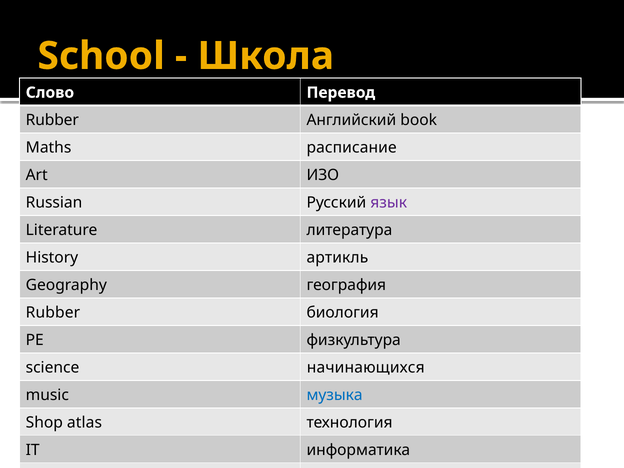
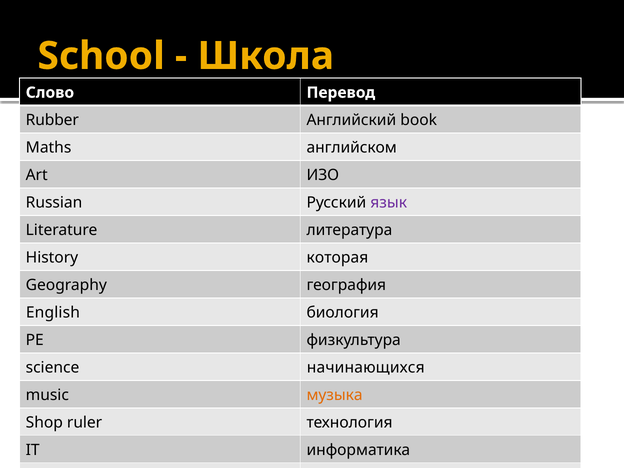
расписание: расписание -> английском (352, 148)
артикль: артикль -> которая (337, 258)
Rubber: Rubber -> English (53, 313)
музыка colour: blue -> orange (335, 395)
atlas: atlas -> ruler (85, 422)
